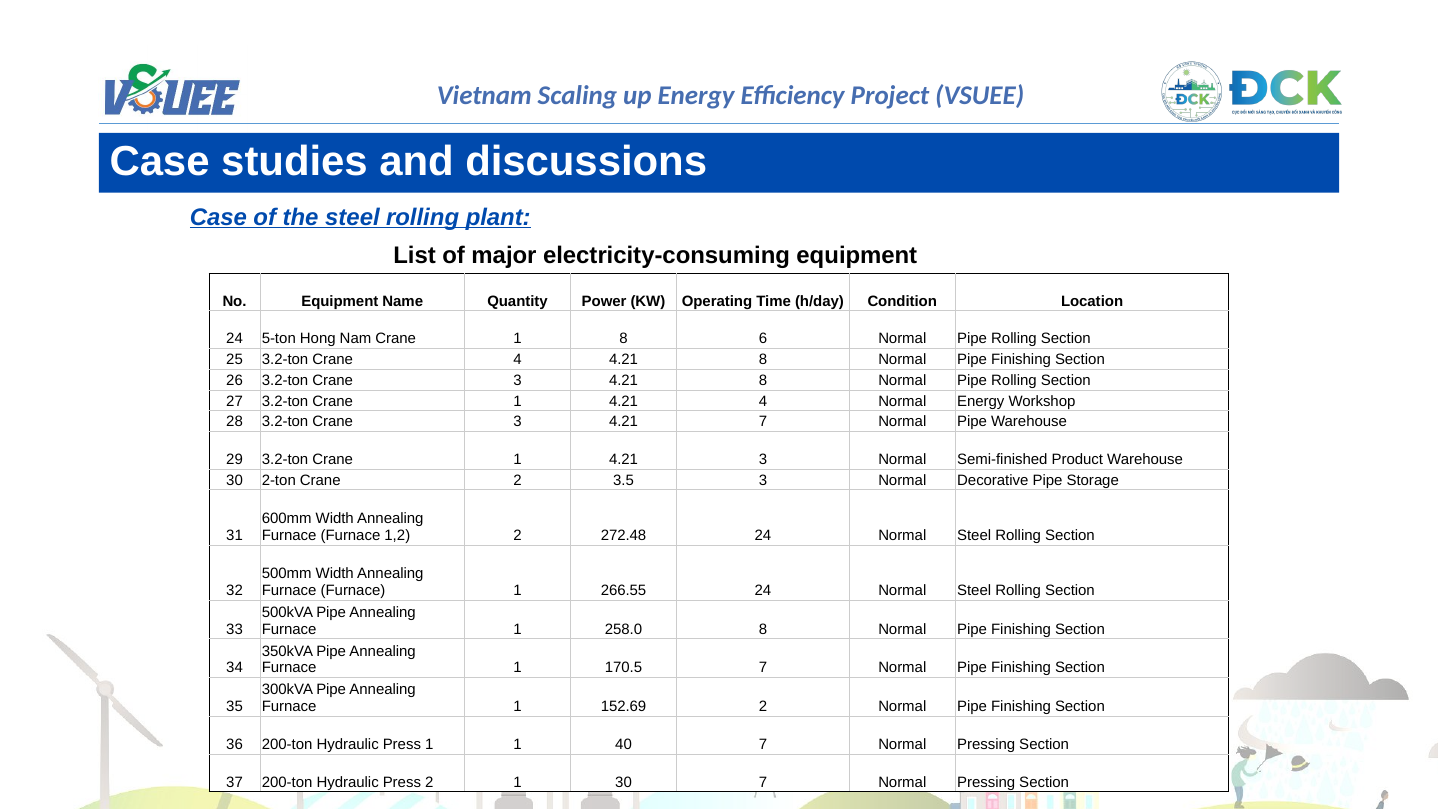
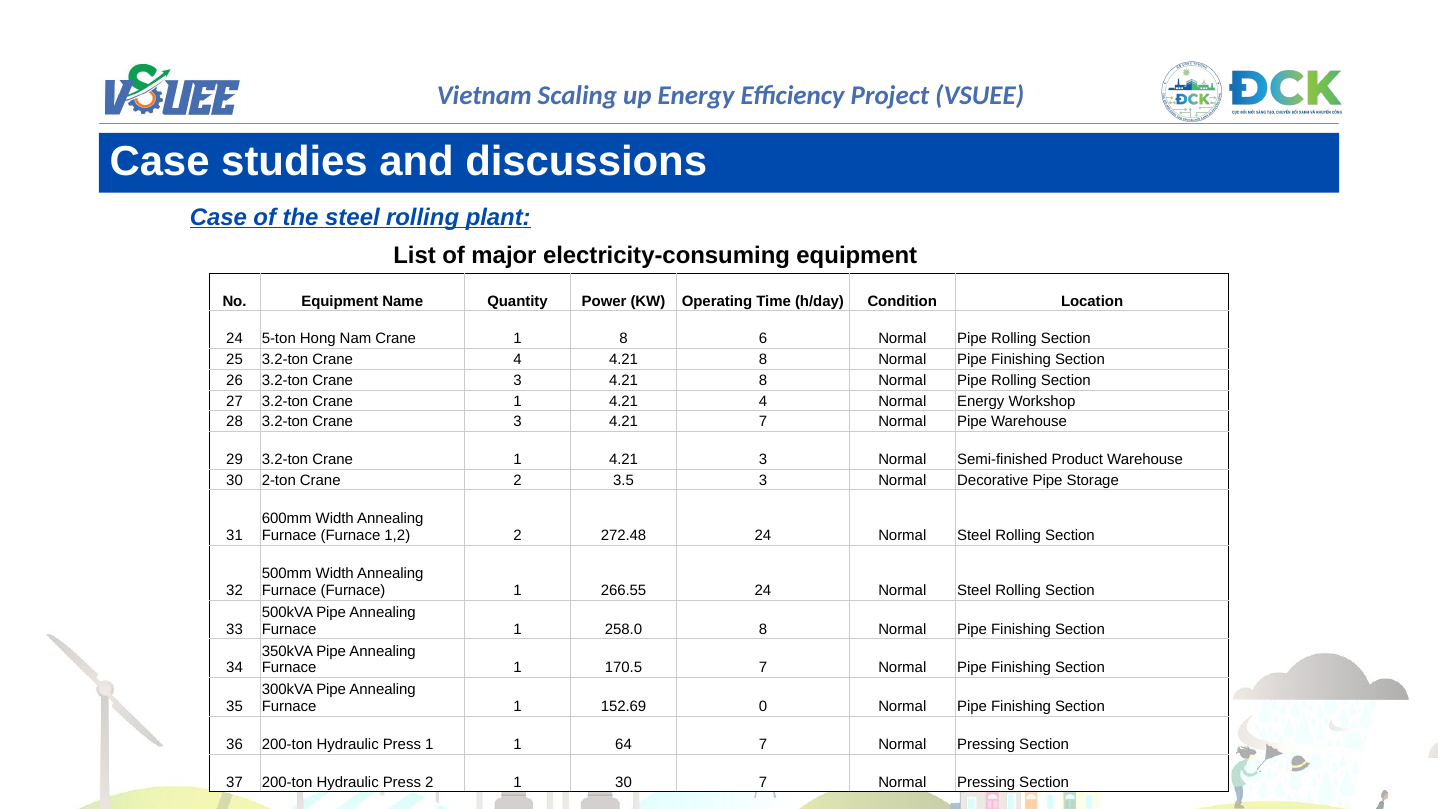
152.69 2: 2 -> 0 (763, 707)
40: 40 -> 64 (624, 744)
